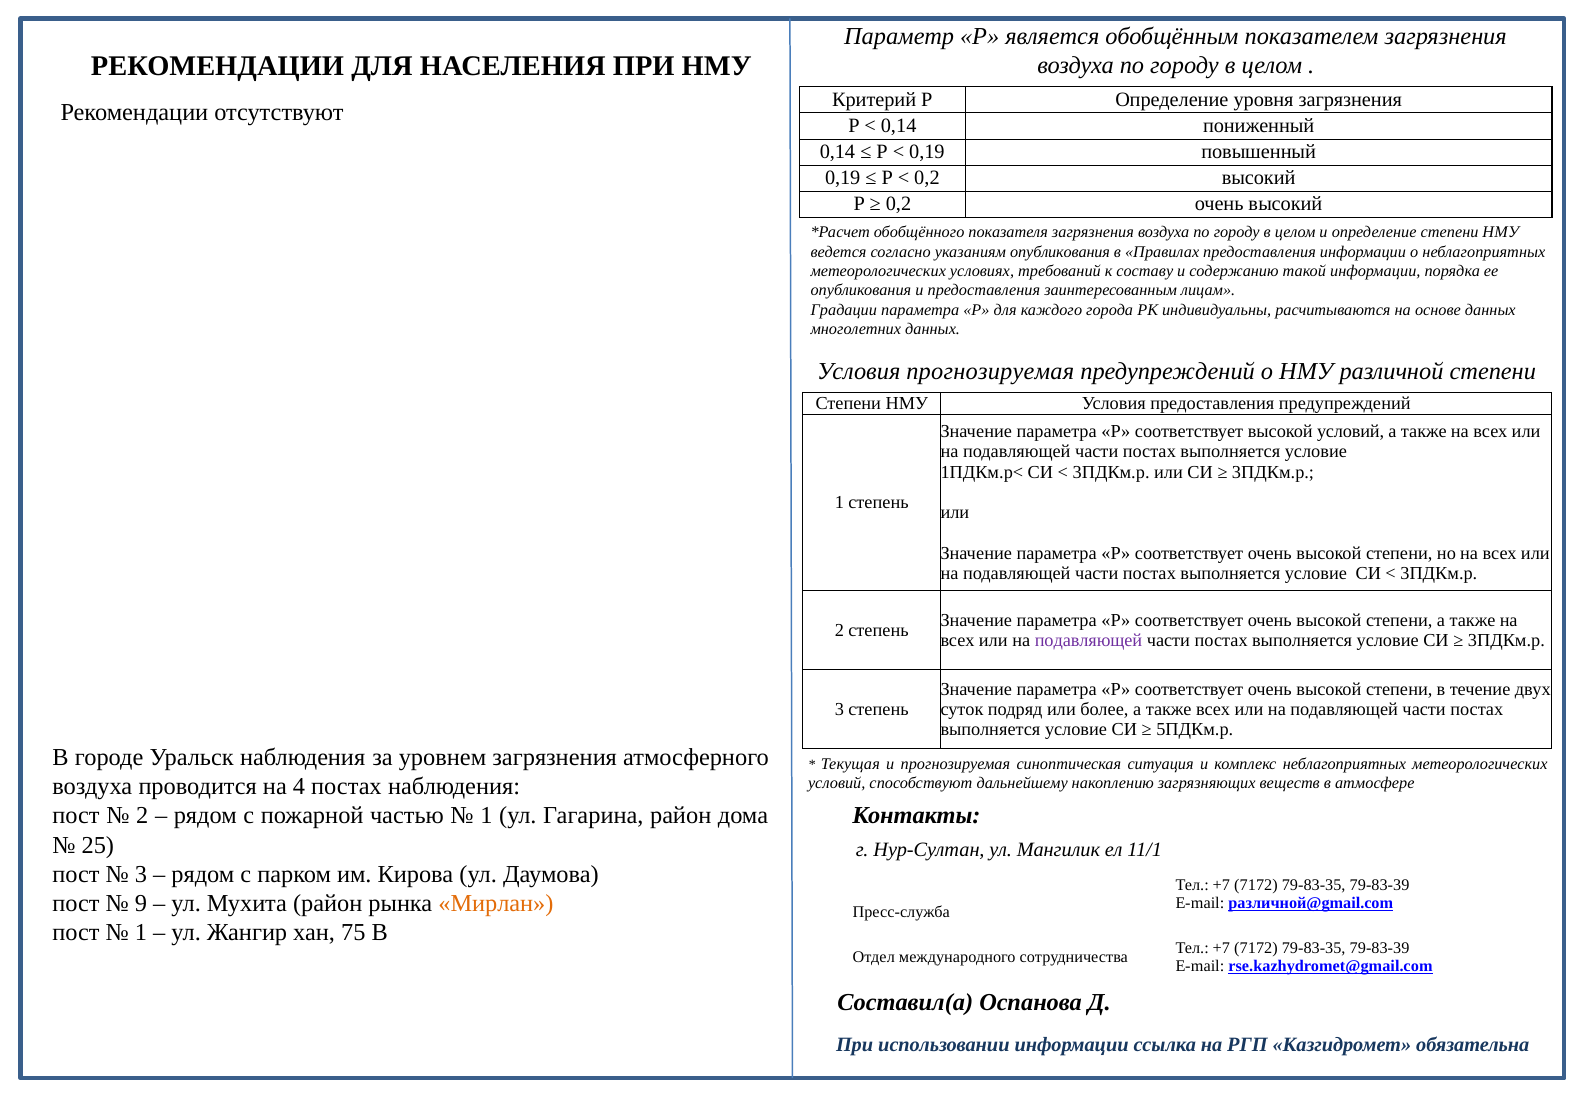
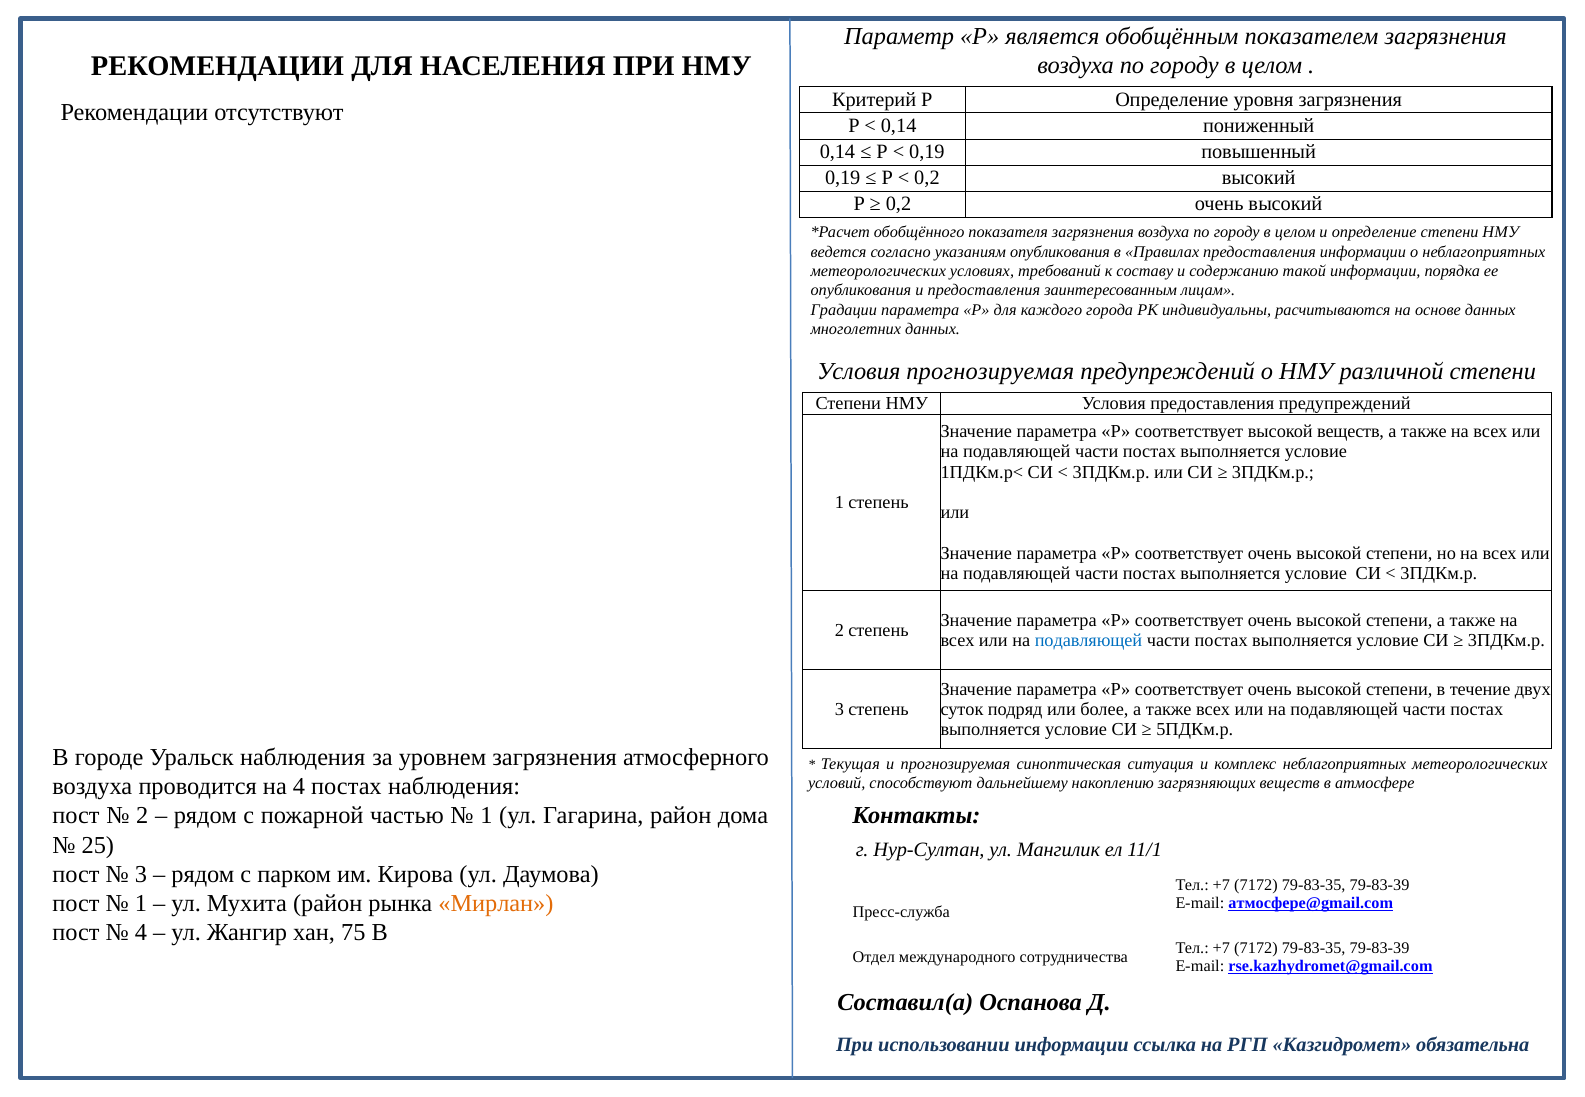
высокой условий: условий -> веществ (1351, 432)
подавляющей colour: purple -> blue (1089, 641)
9: 9 -> 1 (141, 904)
различной@gmail.com: различной@gmail.com -> атмосфере@gmail.com (1311, 903)
1: 1 -> 4 (141, 933)
